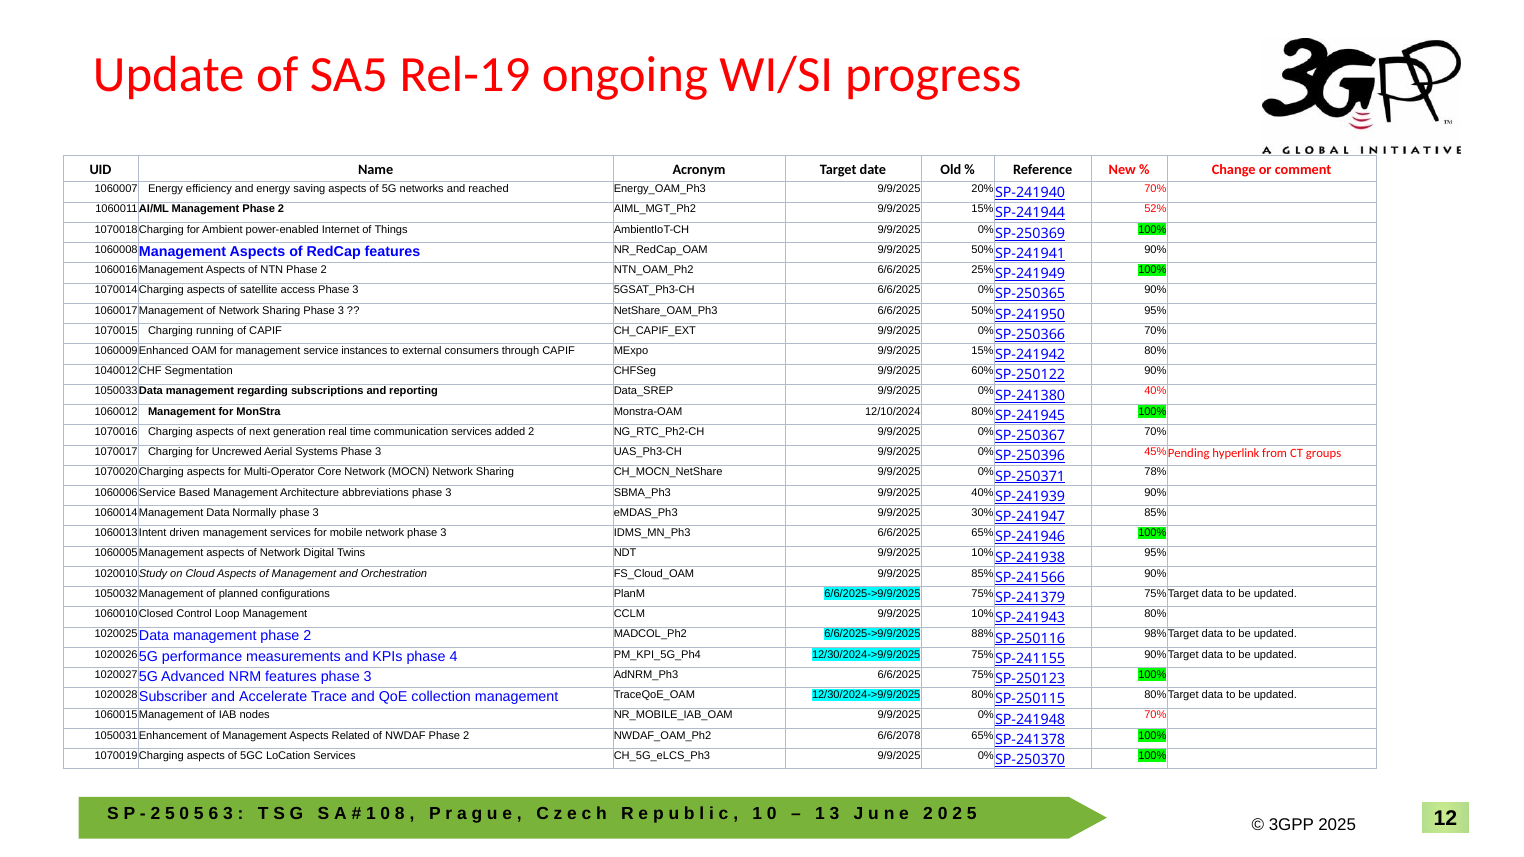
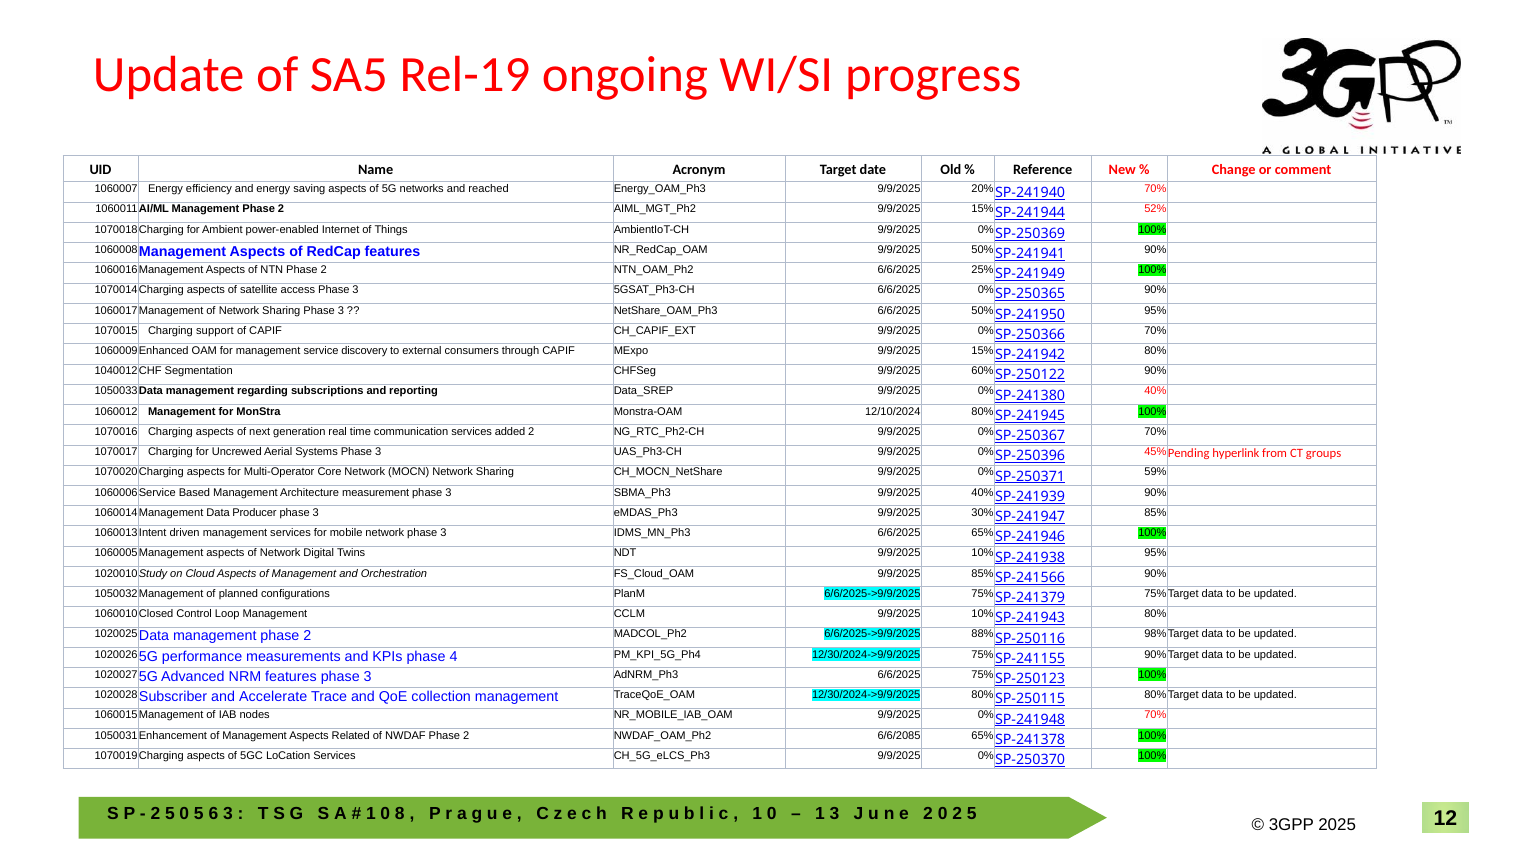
running: running -> support (215, 331)
instances: instances -> discovery (364, 351)
78%: 78% -> 59% (1155, 472)
abbreviations: abbreviations -> measurement (376, 493)
Normally: Normally -> Producer (254, 513)
6/6/2078: 6/6/2078 -> 6/6/2085 (899, 736)
